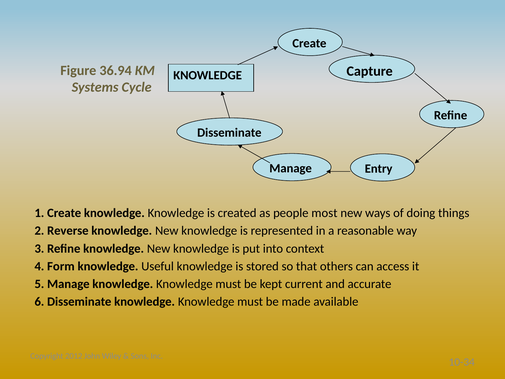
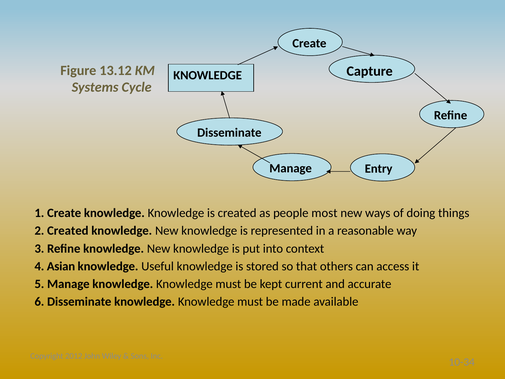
36.94: 36.94 -> 13.12 (116, 70)
2 Reverse: Reverse -> Created (68, 231)
Form: Form -> Asian (61, 266)
